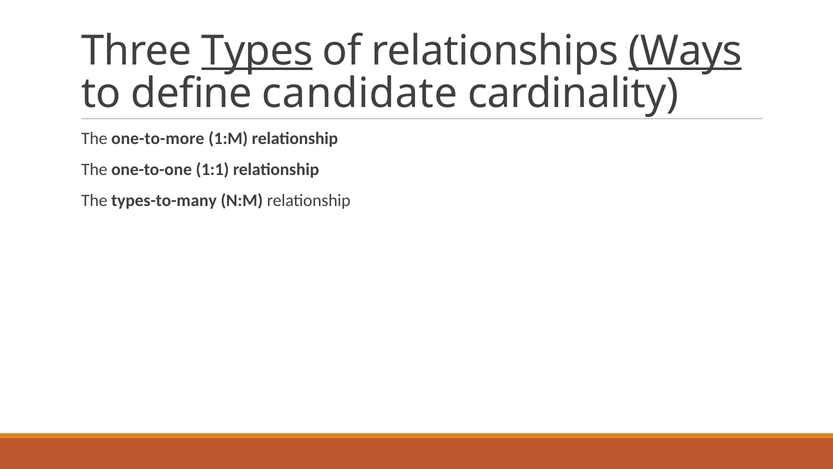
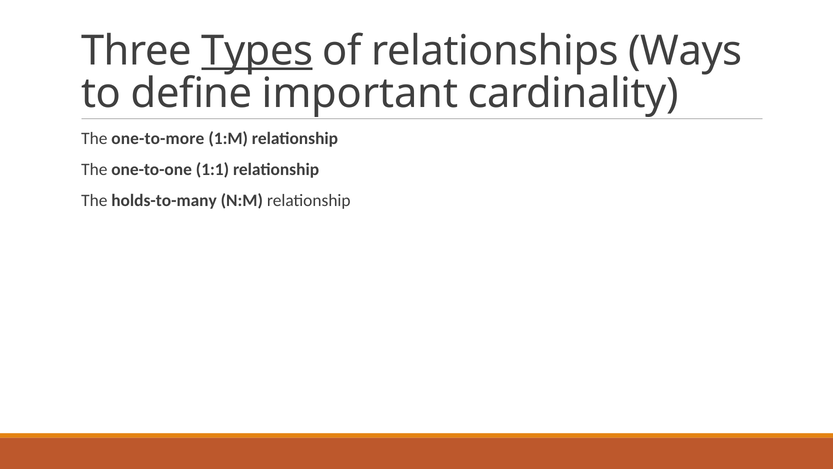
Ways underline: present -> none (685, 51)
candidate: candidate -> important (360, 93)
types-to-many: types-to-many -> holds-to-many (164, 200)
